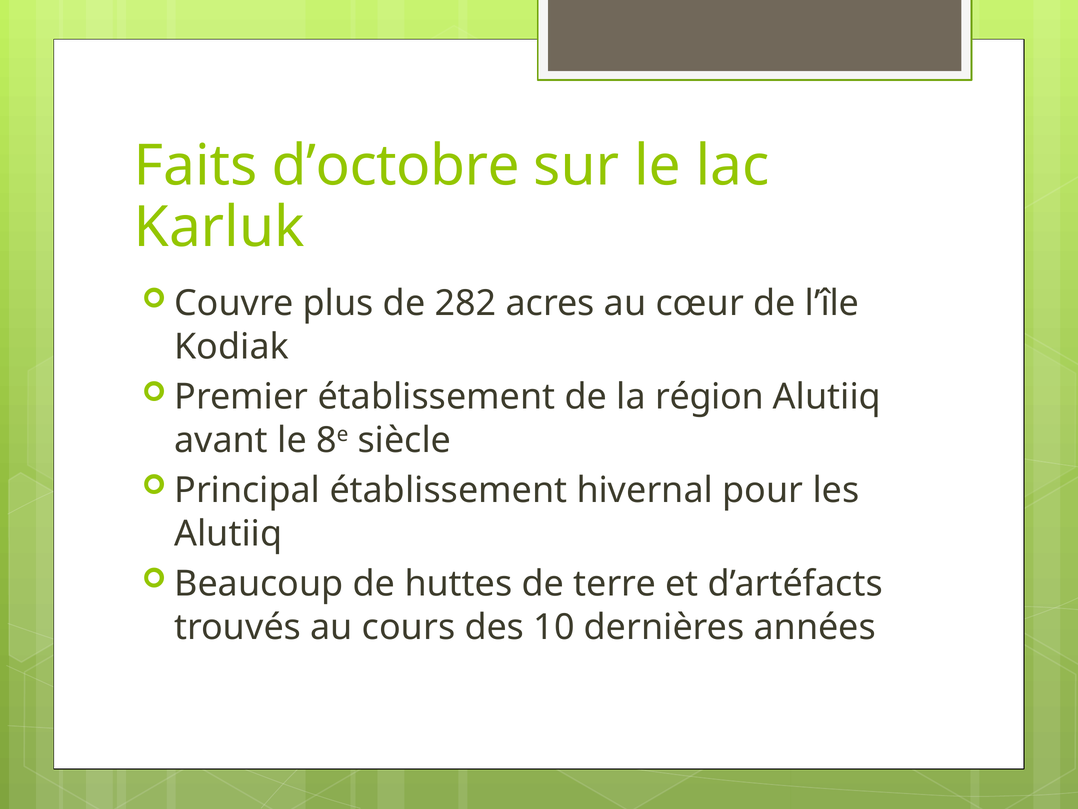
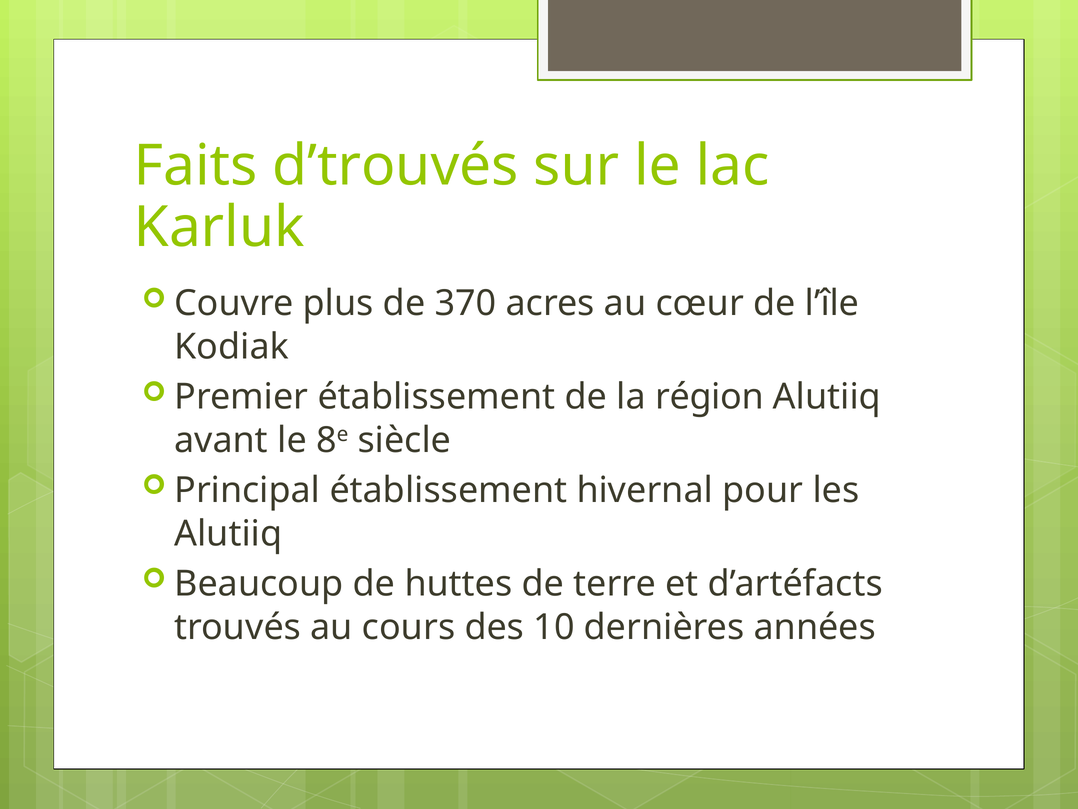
d’octobre: d’octobre -> d’trouvés (396, 166)
282: 282 -> 370 (465, 303)
